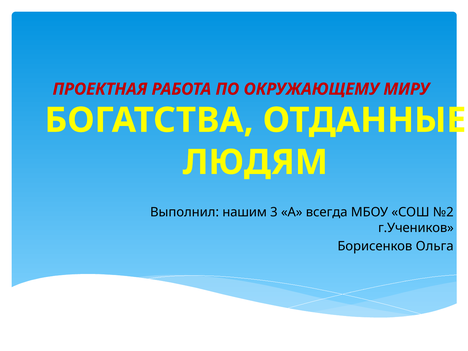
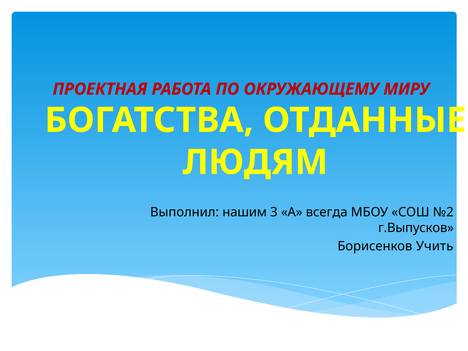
г.Учеников: г.Учеников -> г.Выпусков (416, 228)
Ольга: Ольга -> Учить (435, 246)
